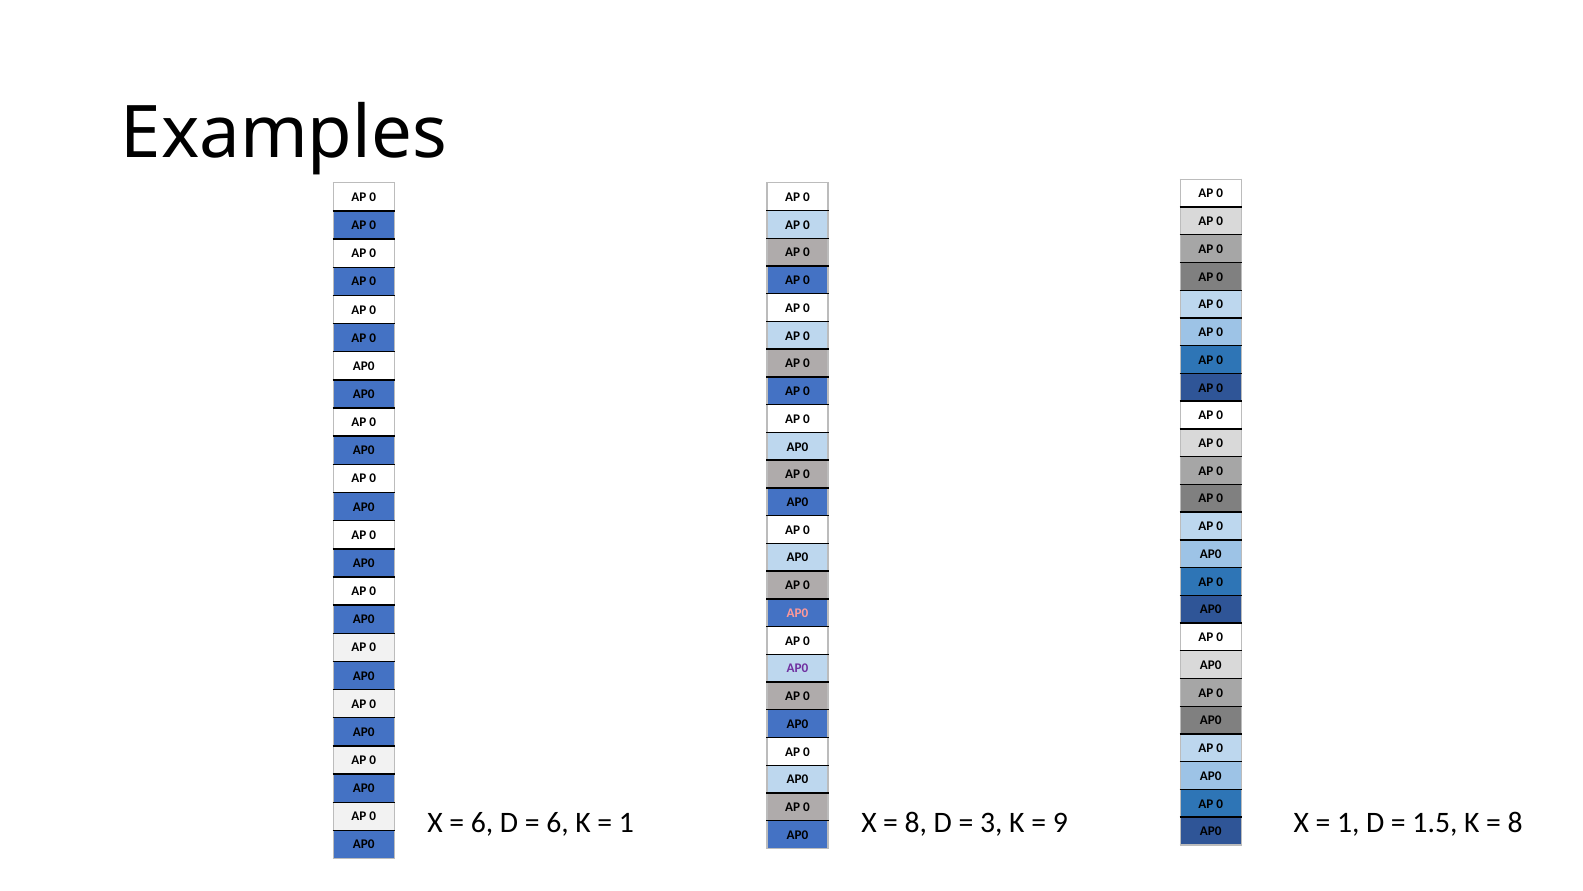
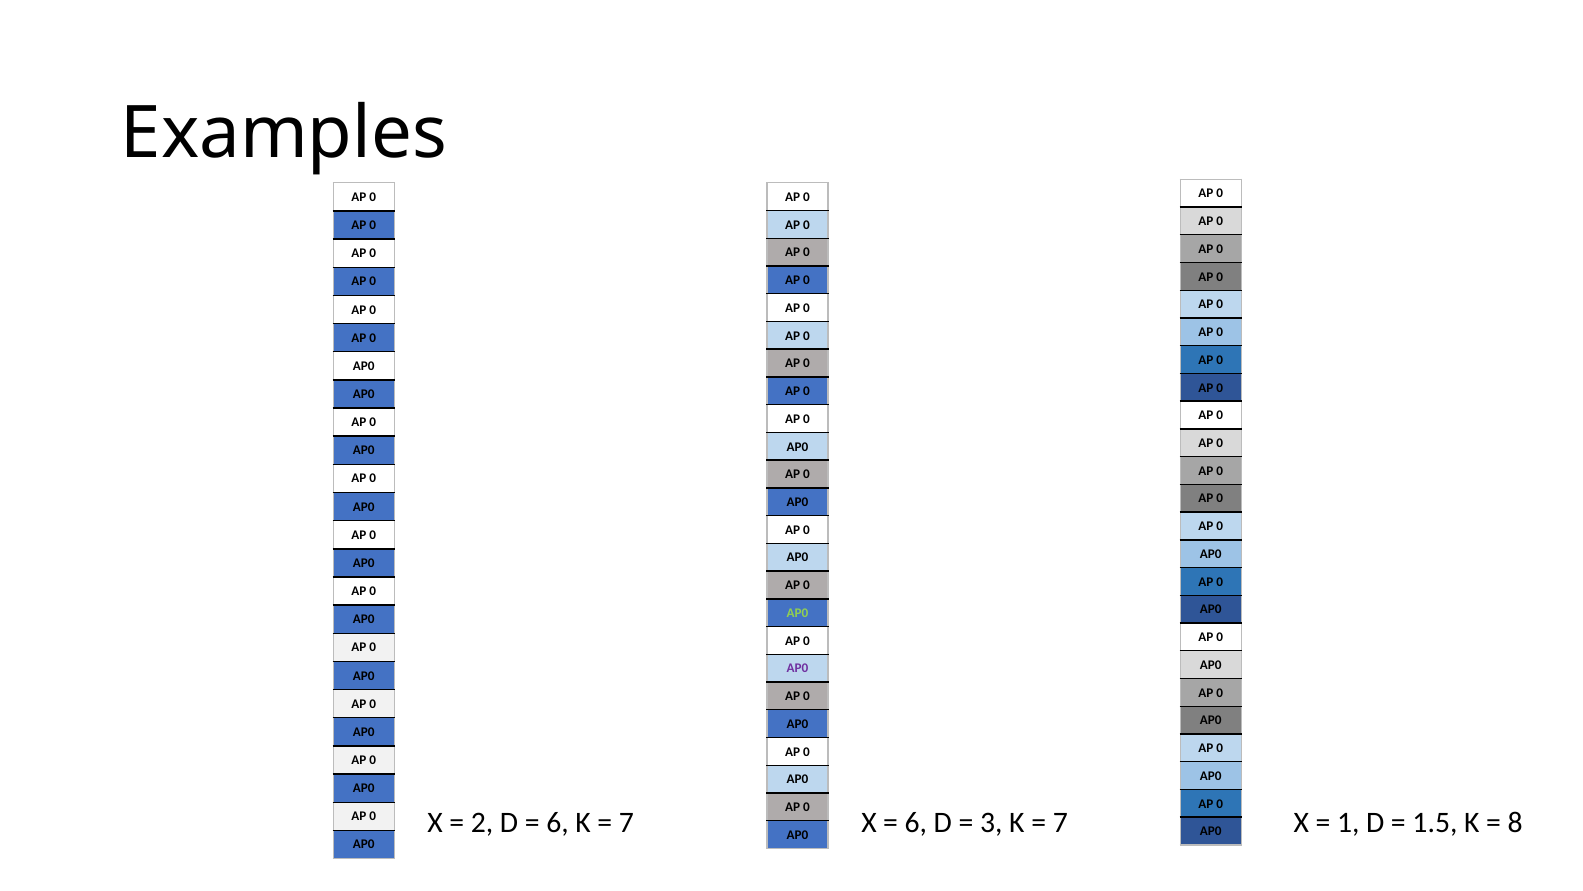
AP0 colour: pink -> light green (798, 613)
6: 6 -> 2 (482, 822)
1: 1 -> 7 (626, 822)
8: 8 -> 6 (916, 822)
9: 9 -> 7 (1060, 822)
